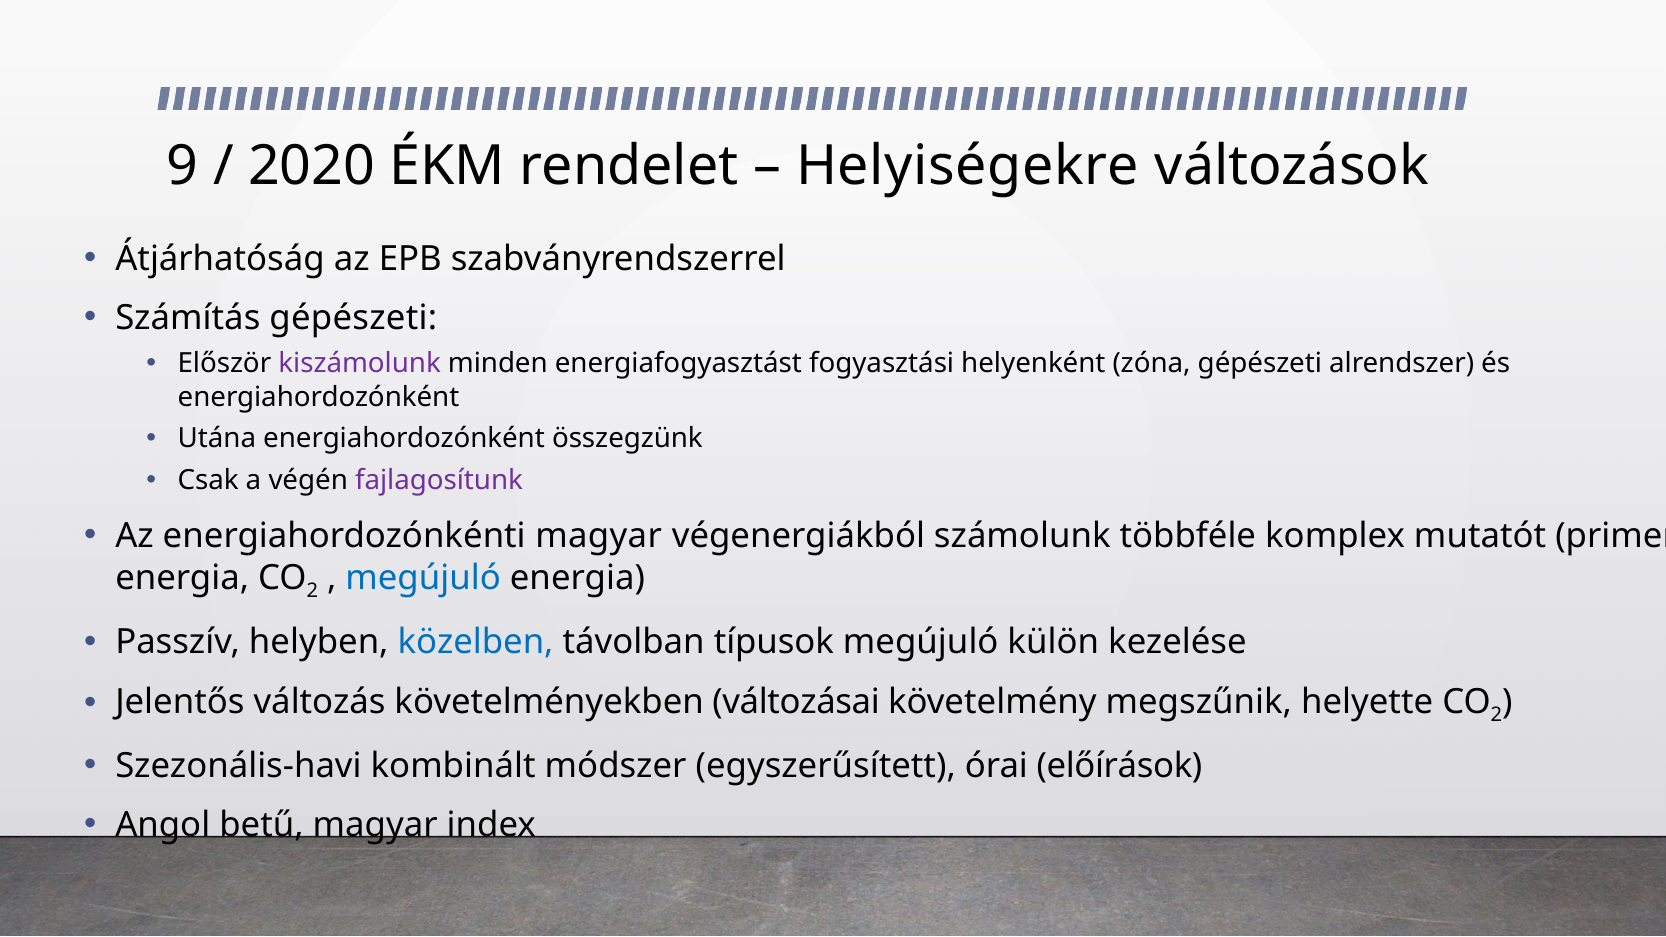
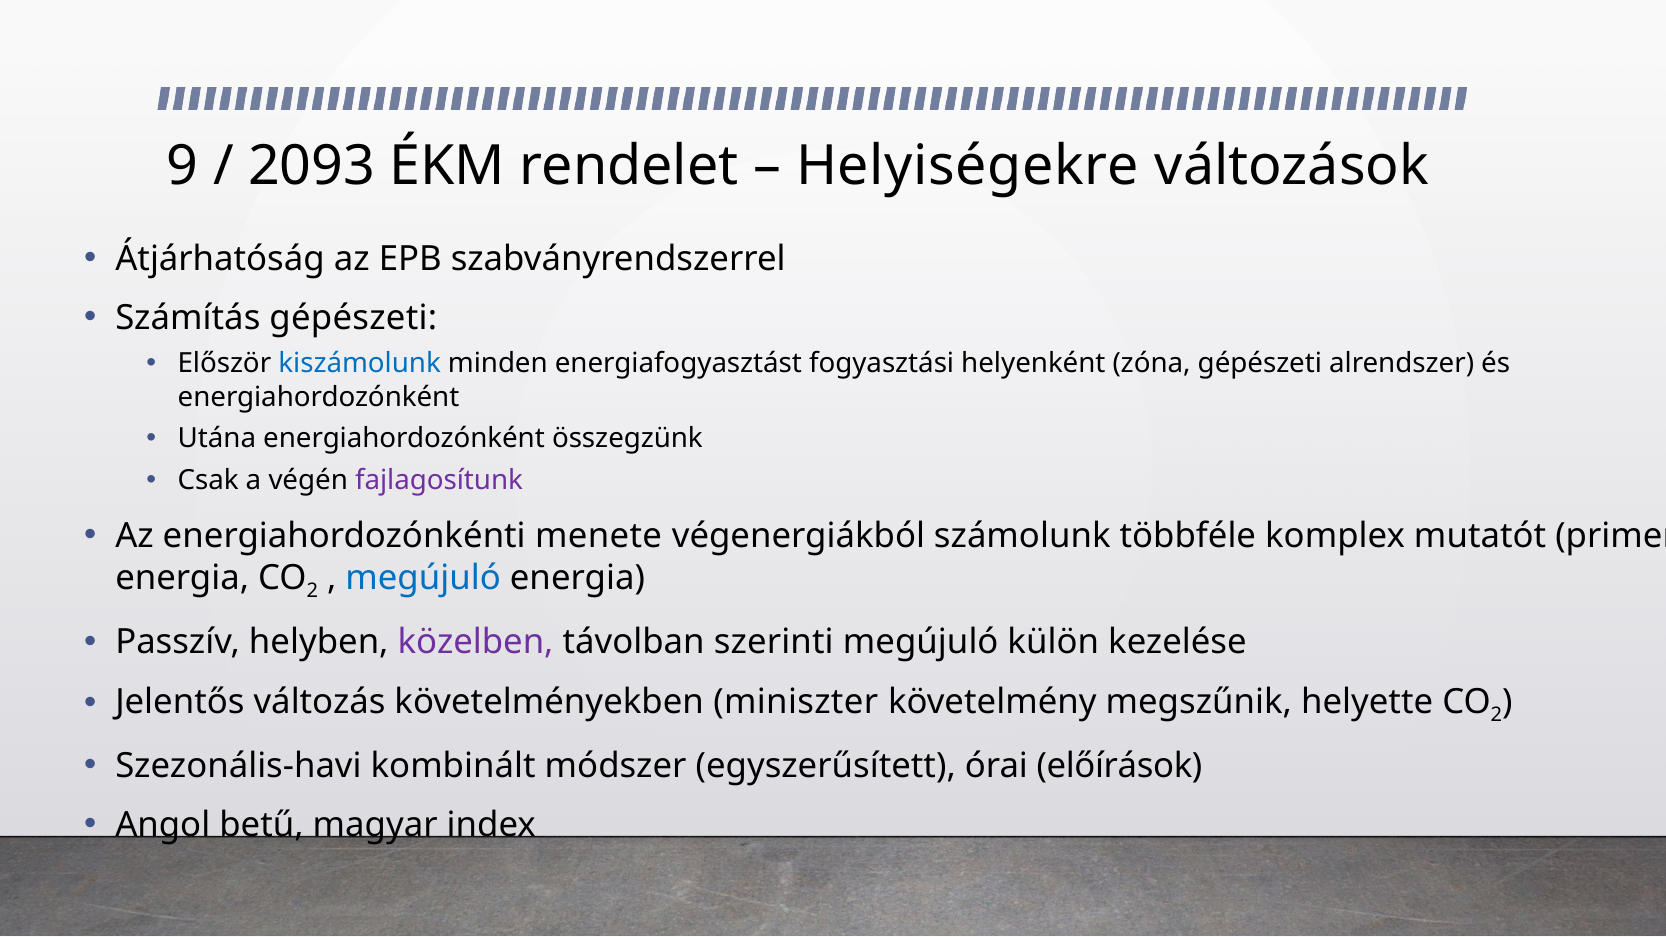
2020: 2020 -> 2093 (312, 166)
kiszámolunk colour: purple -> blue (360, 364)
energiahordozónkénti magyar: magyar -> menete (599, 536)
közelben colour: blue -> purple (476, 643)
típusok: típusok -> szerinti (774, 643)
változásai: változásai -> miniszter (796, 702)
